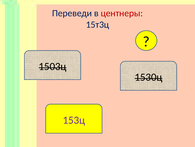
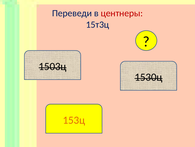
153ц colour: purple -> orange (74, 120)
